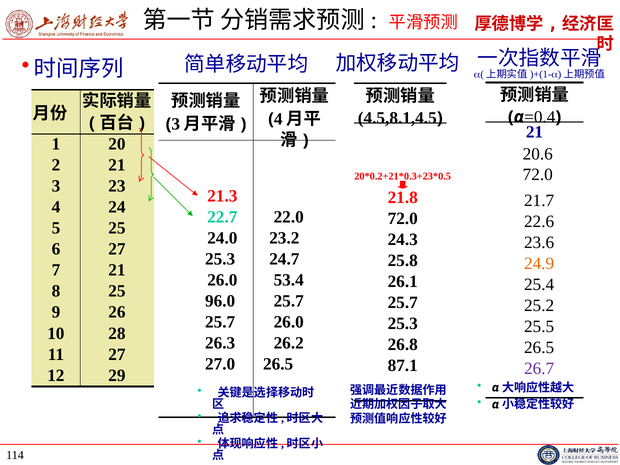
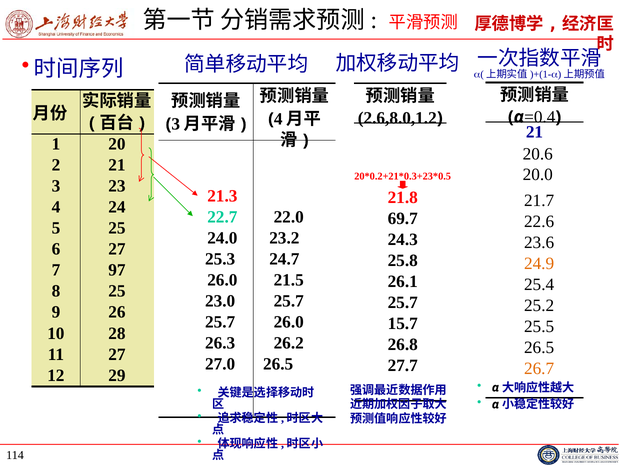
4.5,8.1,4.5: 4.5,8.1,4.5 -> 2.6,8.0,1.2 (397, 118)
72.0: 72.0 -> 20.0 (538, 175)
72.0: 72.0 -> 69.7 (403, 218)
7 21: 21 -> 97 (117, 270)
53.4: 53.4 -> 21.5 (289, 280)
96.0: 96.0 -> 23.0 (220, 301)
25.3: 25.3 -> 15.7 (403, 323)
87.1: 87.1 -> 27.7 (403, 365)
26.7 colour: purple -> orange (539, 369)
